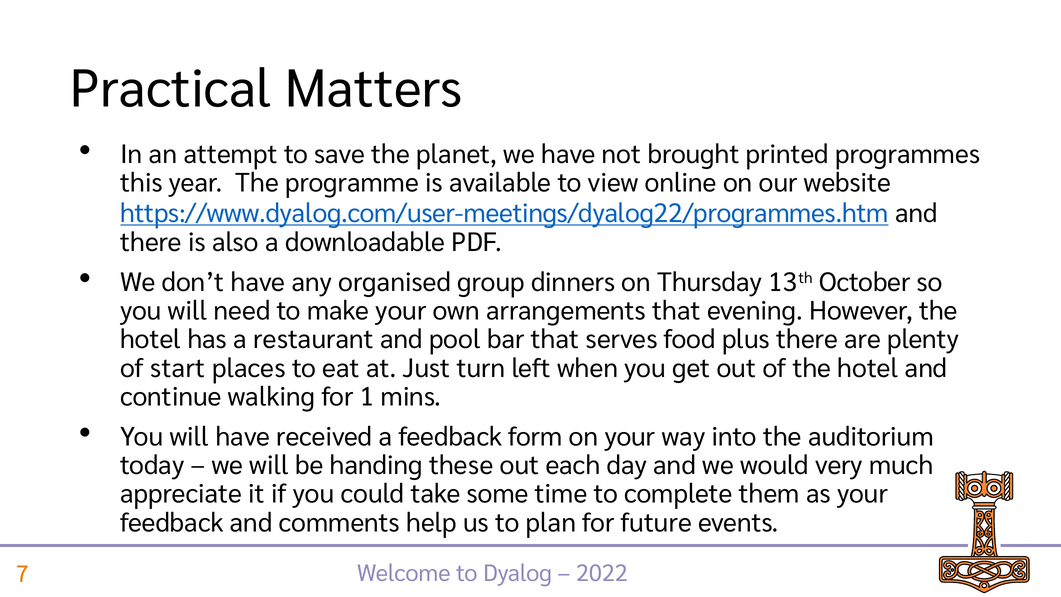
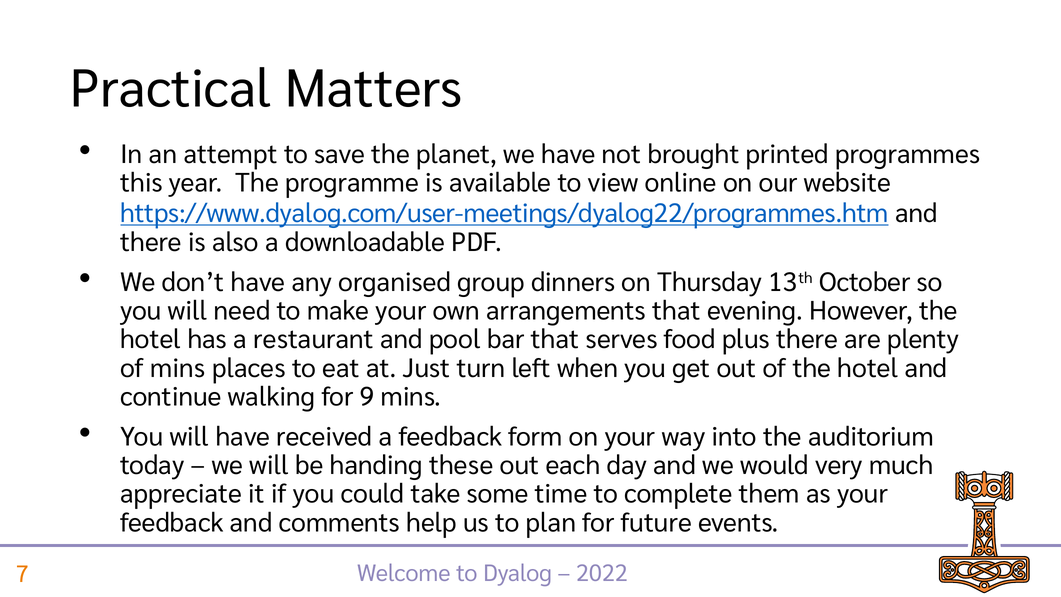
of start: start -> mins (178, 368)
1: 1 -> 9 (367, 397)
